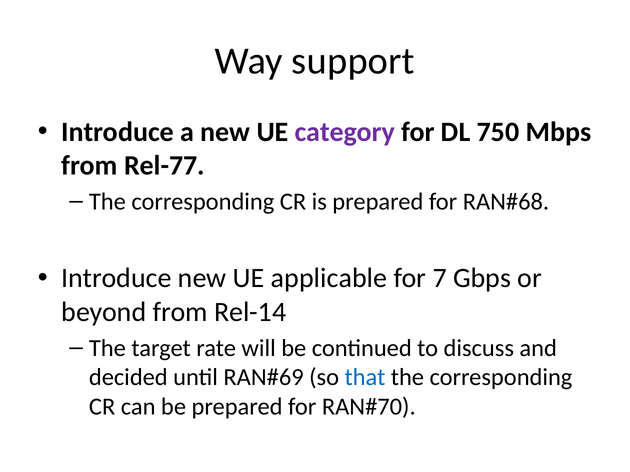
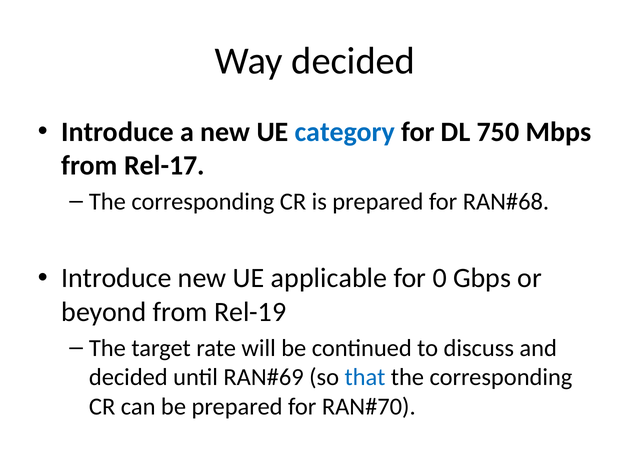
Way support: support -> decided (353, 61)
category colour: purple -> blue (345, 132)
Rel-77: Rel-77 -> Rel-17 (164, 166)
7: 7 -> 0 (440, 279)
Rel-14: Rel-14 -> Rel-19 (250, 312)
